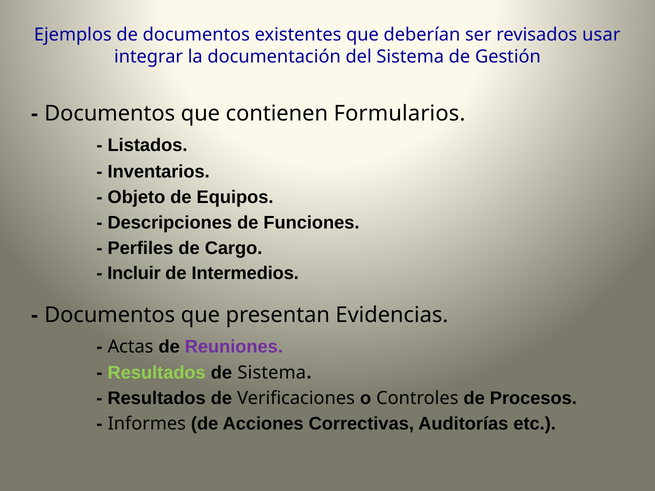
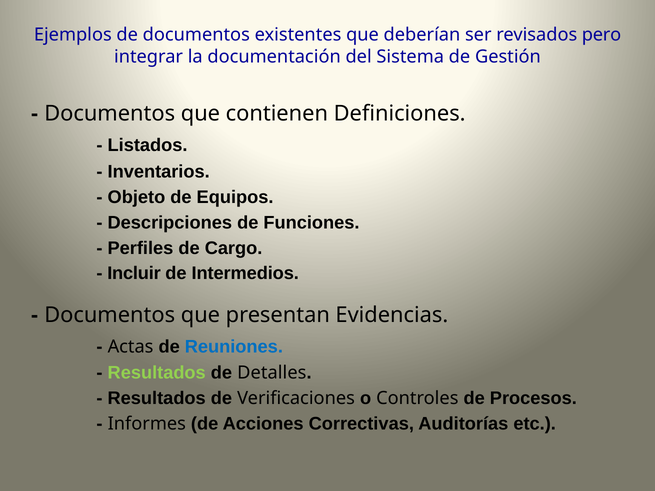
usar: usar -> pero (601, 35)
Formularios: Formularios -> Definiciones (400, 114)
Reuniones colour: purple -> blue (234, 347)
de Sistema: Sistema -> Detalles (272, 373)
